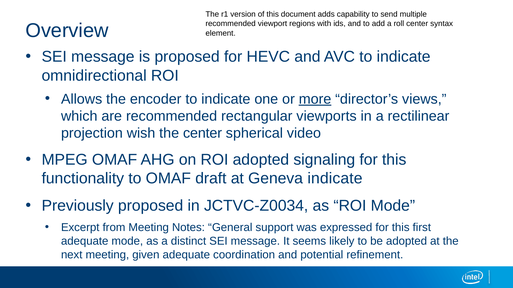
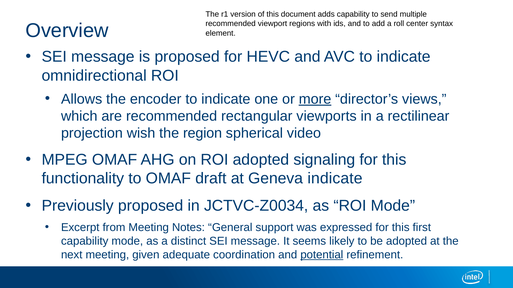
the center: center -> region (203, 133)
adequate: adequate -> capability (85, 241)
potential underline: none -> present (322, 255)
